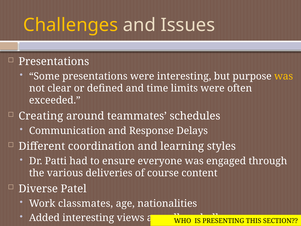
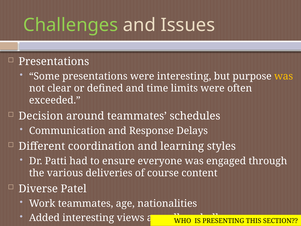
Challenges colour: yellow -> light green (71, 25)
Creating: Creating -> Decision (41, 116)
Work classmates: classmates -> teammates (86, 203)
